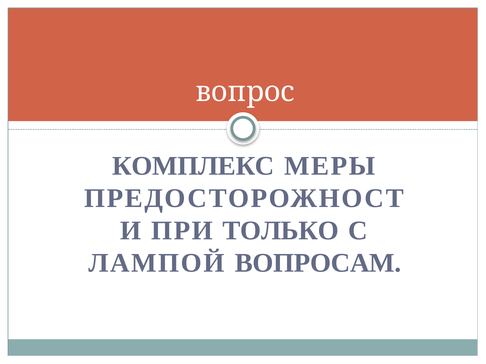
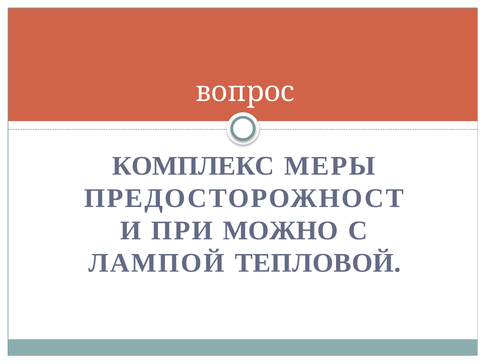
ТОЛЬКО: ТОЛЬКО -> МОЖНО (280, 231)
ВОПРОСАМ: ВОПРОСАМ -> ТЕПЛОВОЙ (318, 263)
